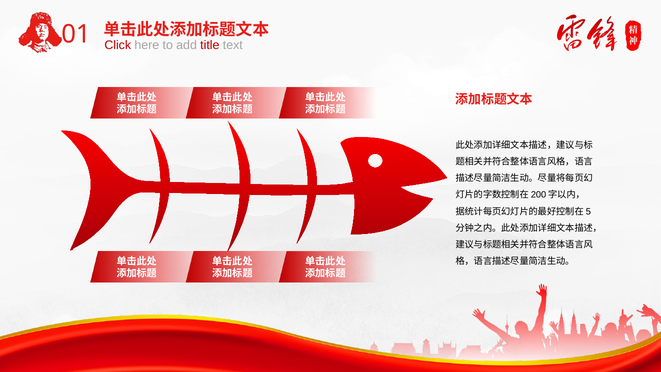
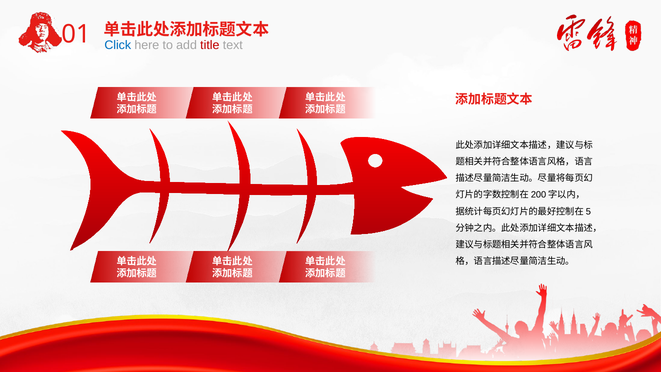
Click colour: red -> blue (118, 45)
